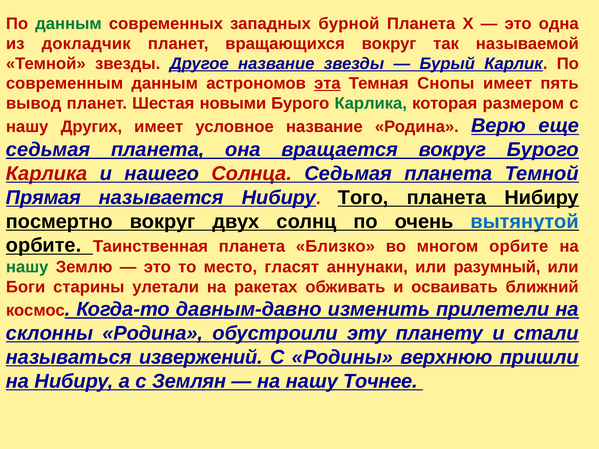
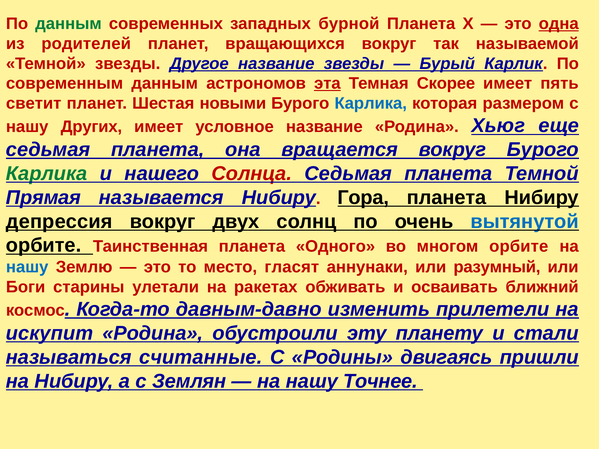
одна underline: none -> present (559, 24)
докладчик: докладчик -> родителей (86, 44)
Снопы: Снопы -> Скорее (446, 84)
вывод: вывод -> светит (34, 104)
Карлика colour: green -> blue (371, 104)
Верю: Верю -> Хьюг (498, 126)
Карлика colour: red -> green (47, 174)
Того: Того -> Гора (363, 198)
посмертно: посмертно -> депрессия (59, 222)
Близко: Близко -> Одного (336, 247)
нашу colour: green -> blue (27, 267)
склонны: склонны -> искупит (50, 333)
извержений: извержений -> считанные (201, 357)
верхнюю: верхнюю -> двигаясь (446, 357)
